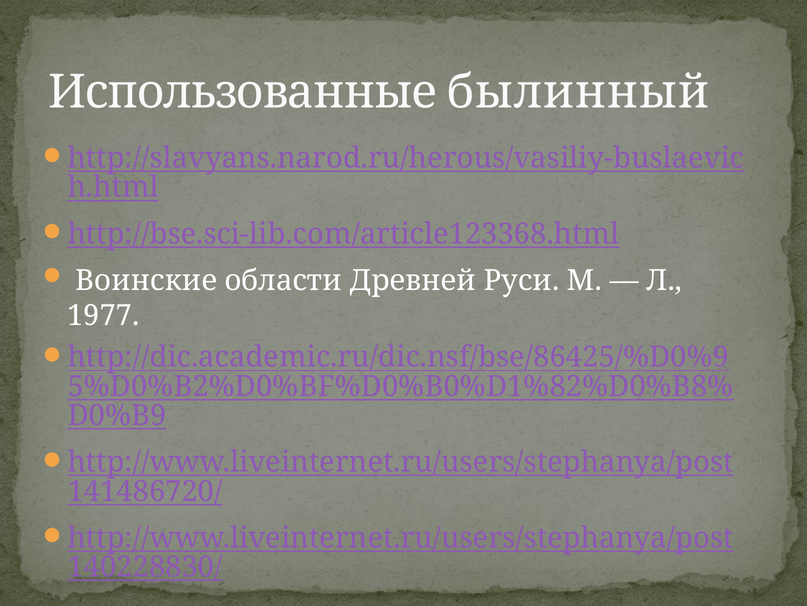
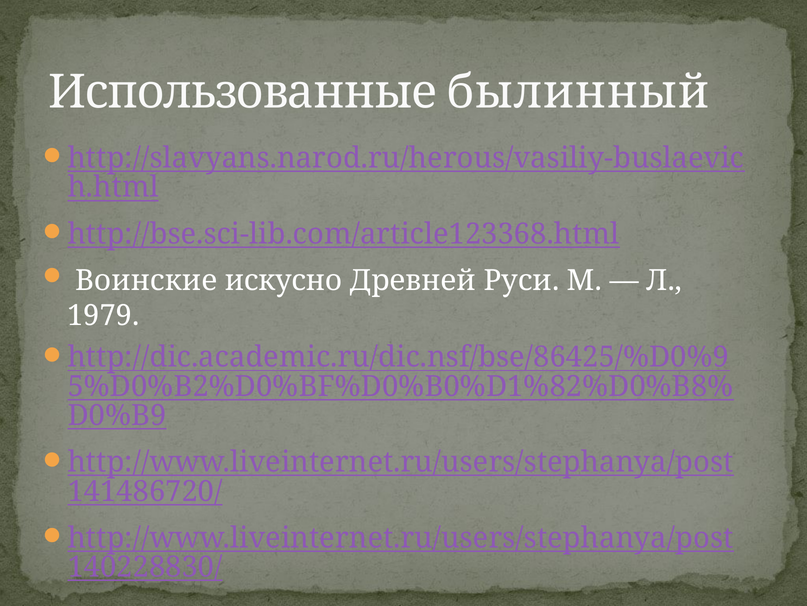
области: области -> искусно (283, 280)
1977: 1977 -> 1979 (103, 315)
